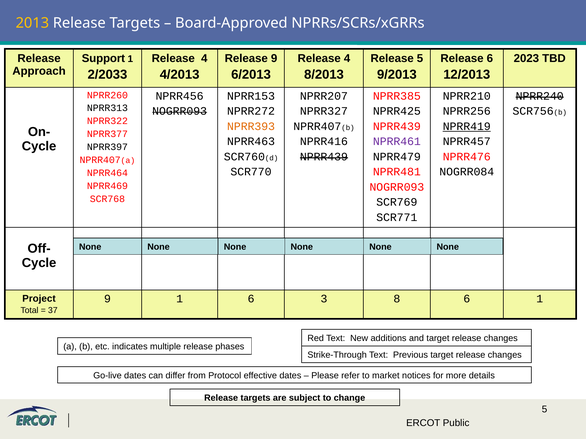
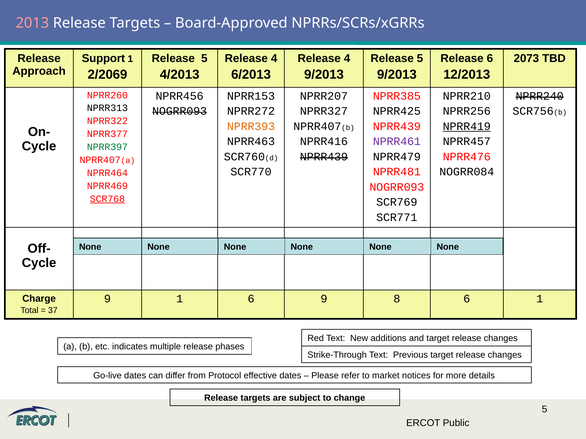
2013 colour: yellow -> pink (32, 23)
4: 4 -> 5 (204, 58)
9: 9 -> 4 (274, 58)
2023: 2023 -> 2073 (526, 58)
2/2033: 2/2033 -> 2/2069 (107, 75)
8/2013: 8/2013 -> 9/2013 (324, 75)
NPRR397 colour: black -> green (107, 147)
SCR768 underline: none -> present (107, 199)
Project: Project -> Charge (39, 299)
6 3: 3 -> 9 (324, 299)
